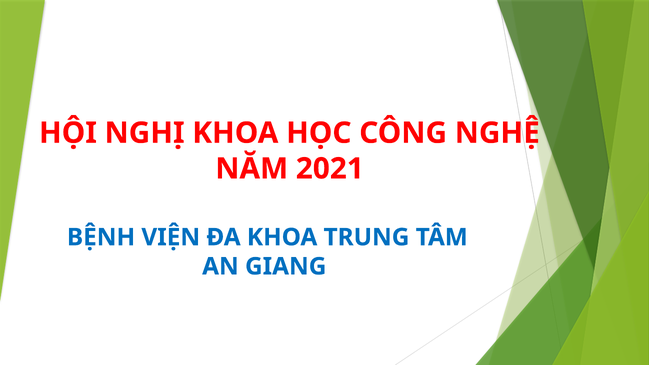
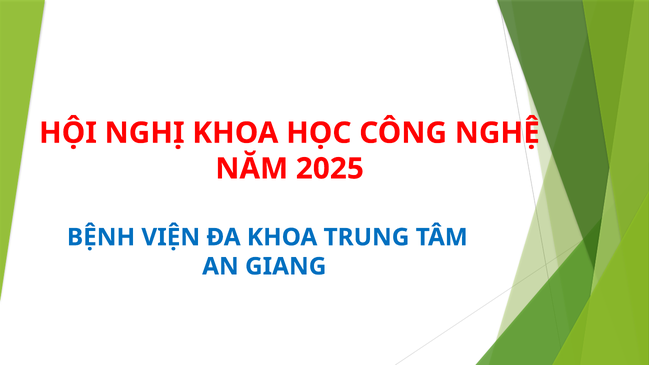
2021: 2021 -> 2025 (330, 169)
